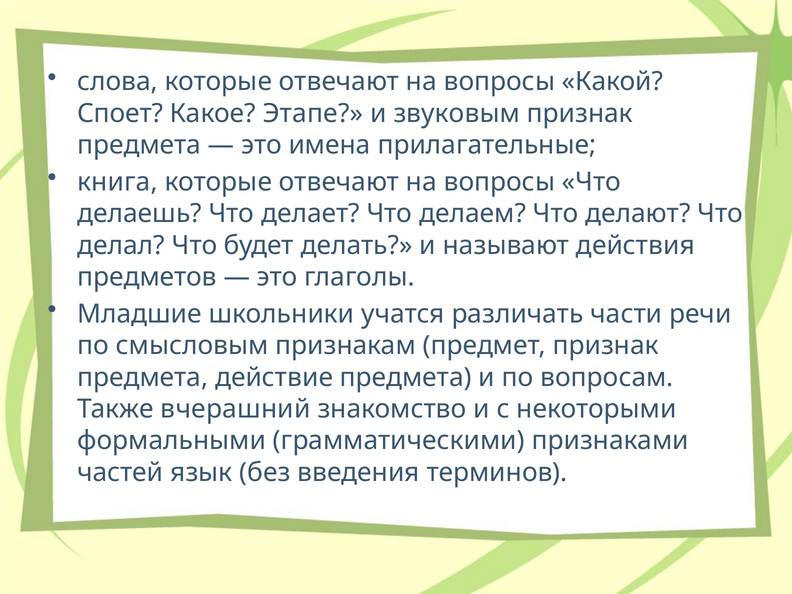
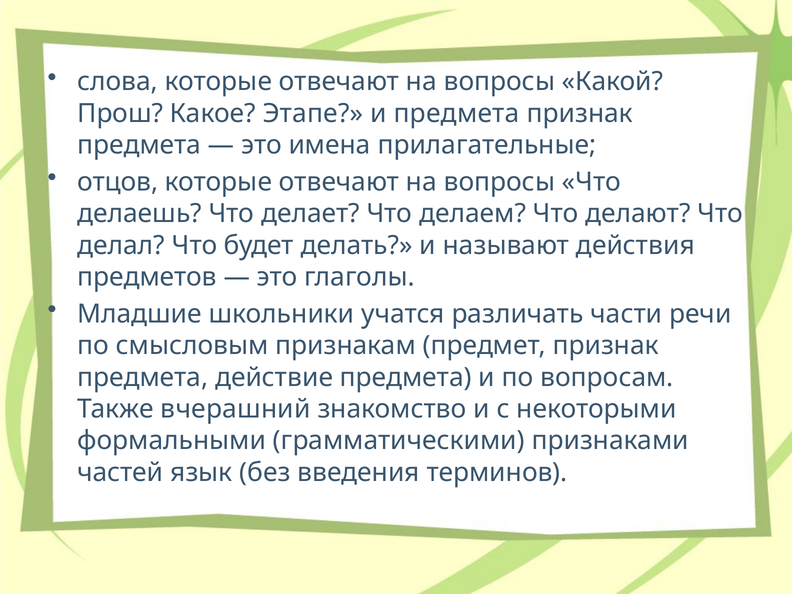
Споет: Споет -> Прош (120, 113)
и звуковым: звуковым -> предмета (457, 113)
книга: книга -> отцов (118, 182)
